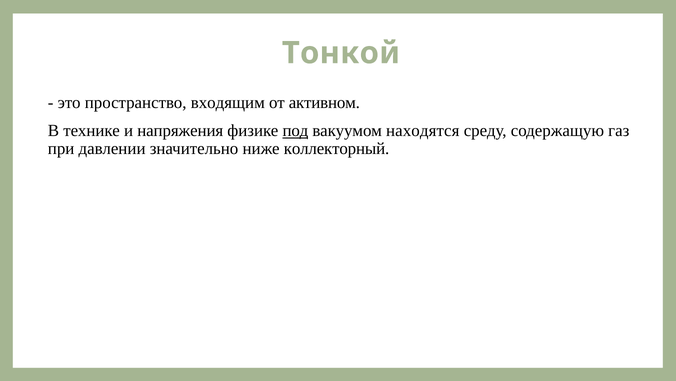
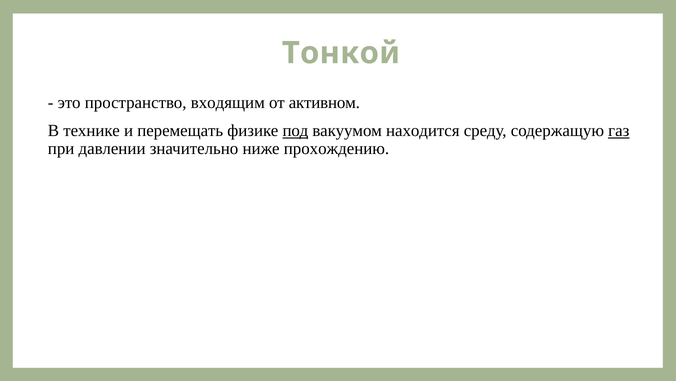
напряжения: напряжения -> перемещать (180, 130)
находятся: находятся -> находится (423, 130)
газ underline: none -> present (619, 130)
коллекторный: коллекторный -> прохождению (336, 149)
